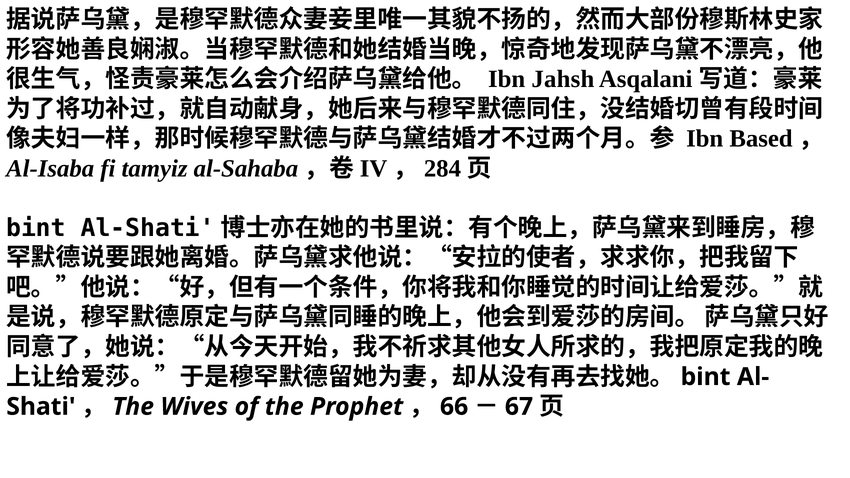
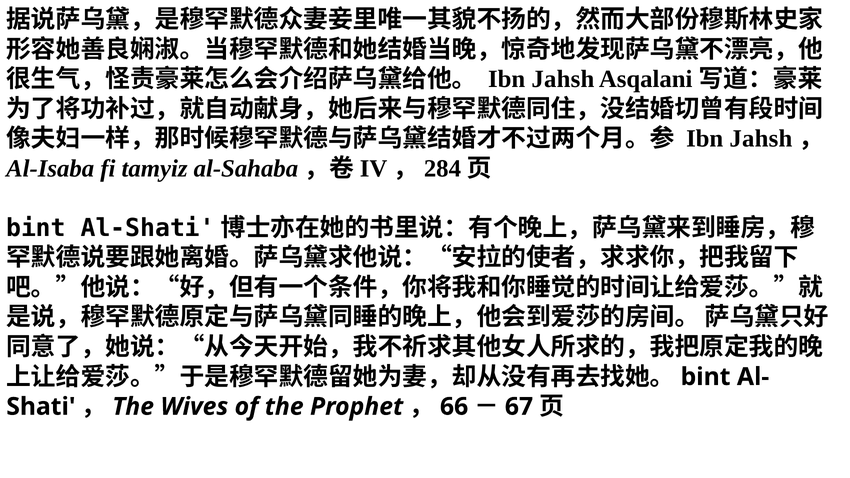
Based: Based -> Jahsh (761, 139)
